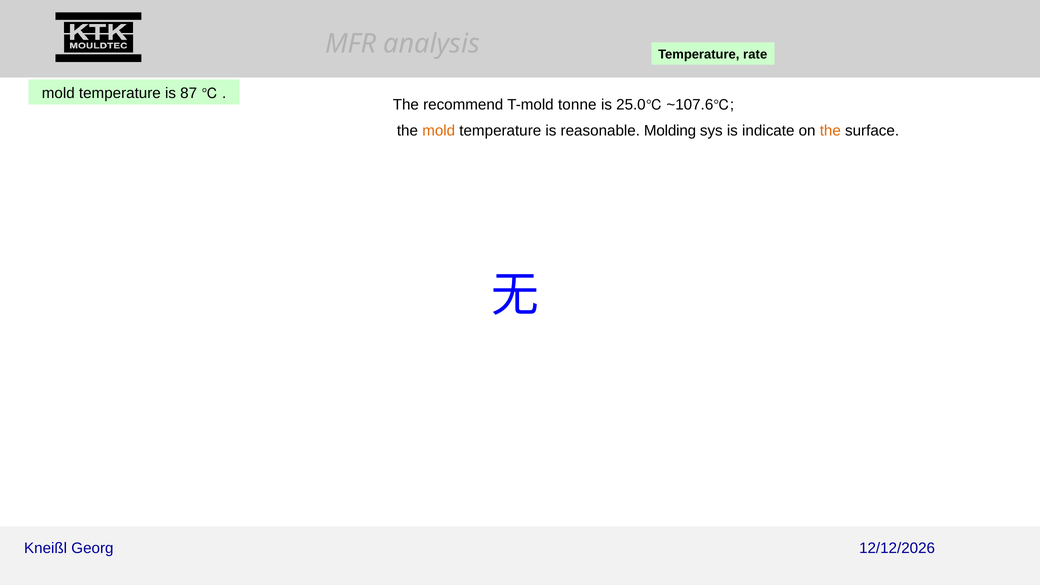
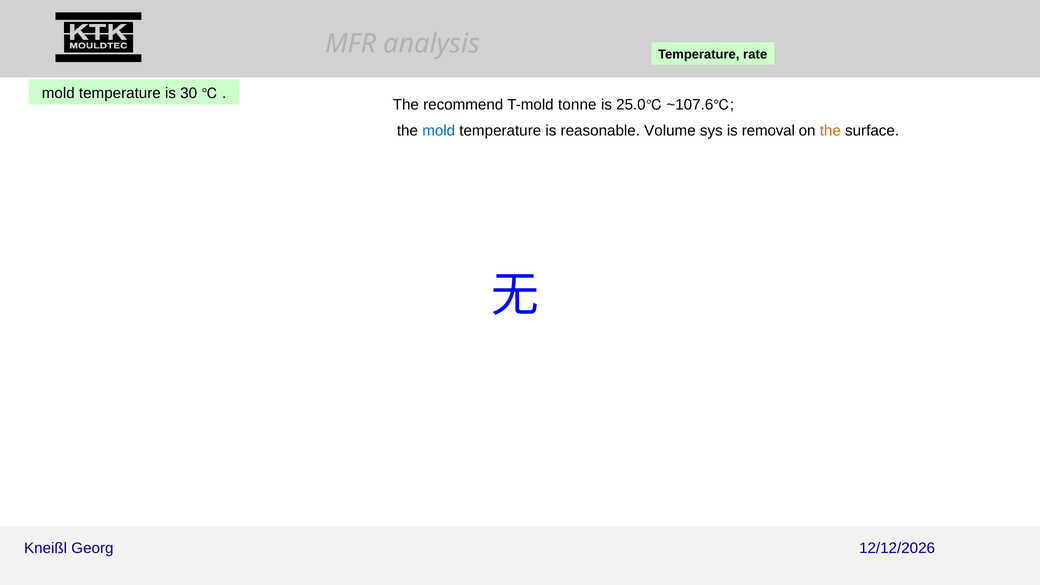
87: 87 -> 30 (189, 93)
mold colour: orange -> blue (439, 131)
Molding: Molding -> Volume (670, 131)
indicate: indicate -> removal (768, 131)
